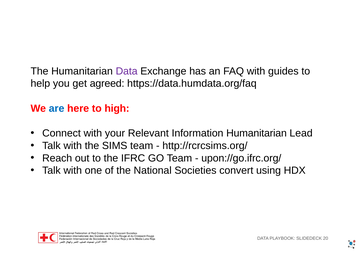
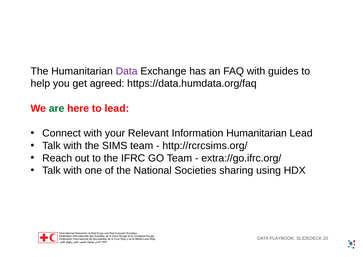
are colour: blue -> green (57, 108)
to high: high -> lead (117, 108)
upon://go.ifrc.org/: upon://go.ifrc.org/ -> extra://go.ifrc.org/ (241, 158)
convert: convert -> sharing (236, 170)
